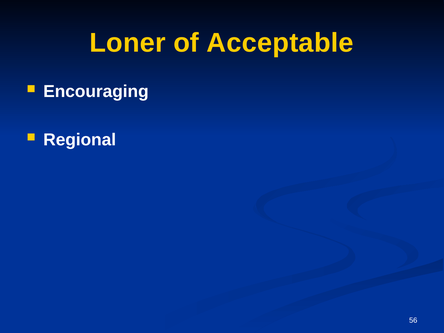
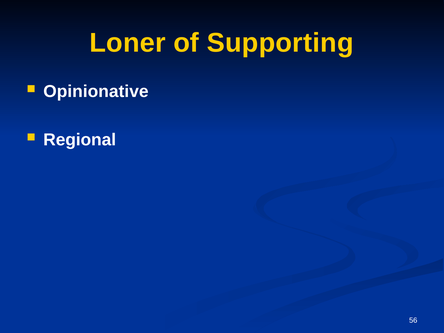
Acceptable: Acceptable -> Supporting (280, 43)
Encouraging: Encouraging -> Opinionative (96, 91)
